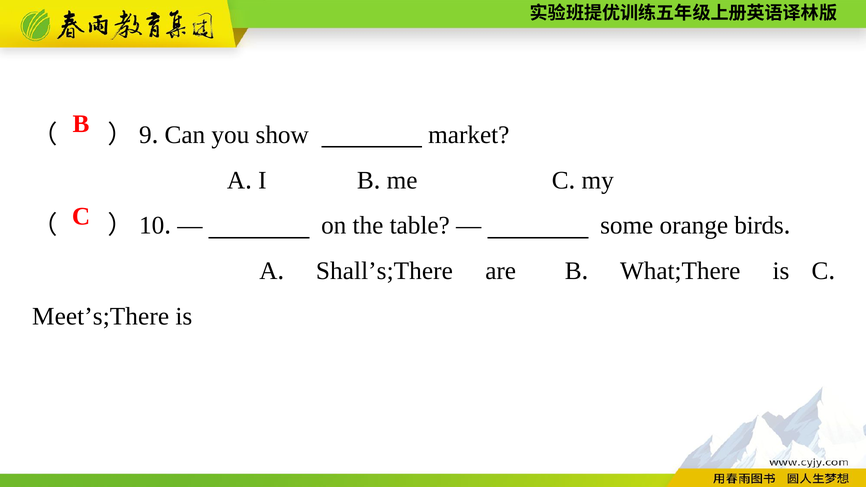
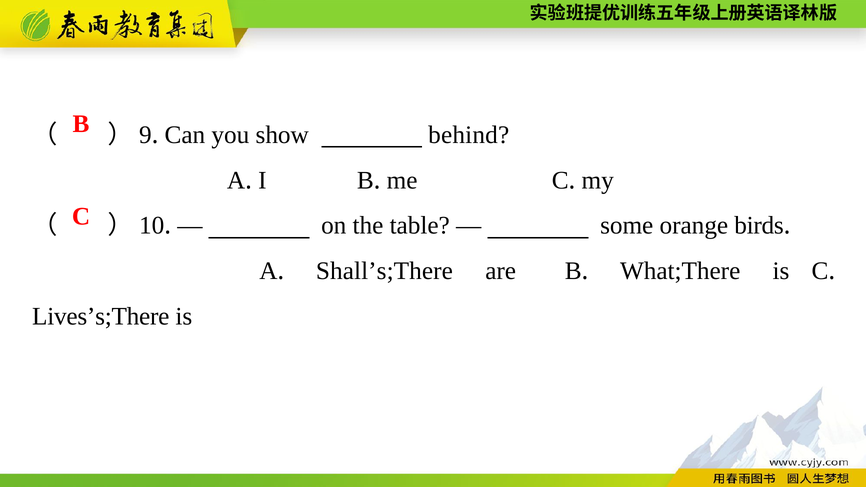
market: market -> behind (469, 135)
Meet’s;There: Meet’s;There -> Lives’s;There (101, 317)
